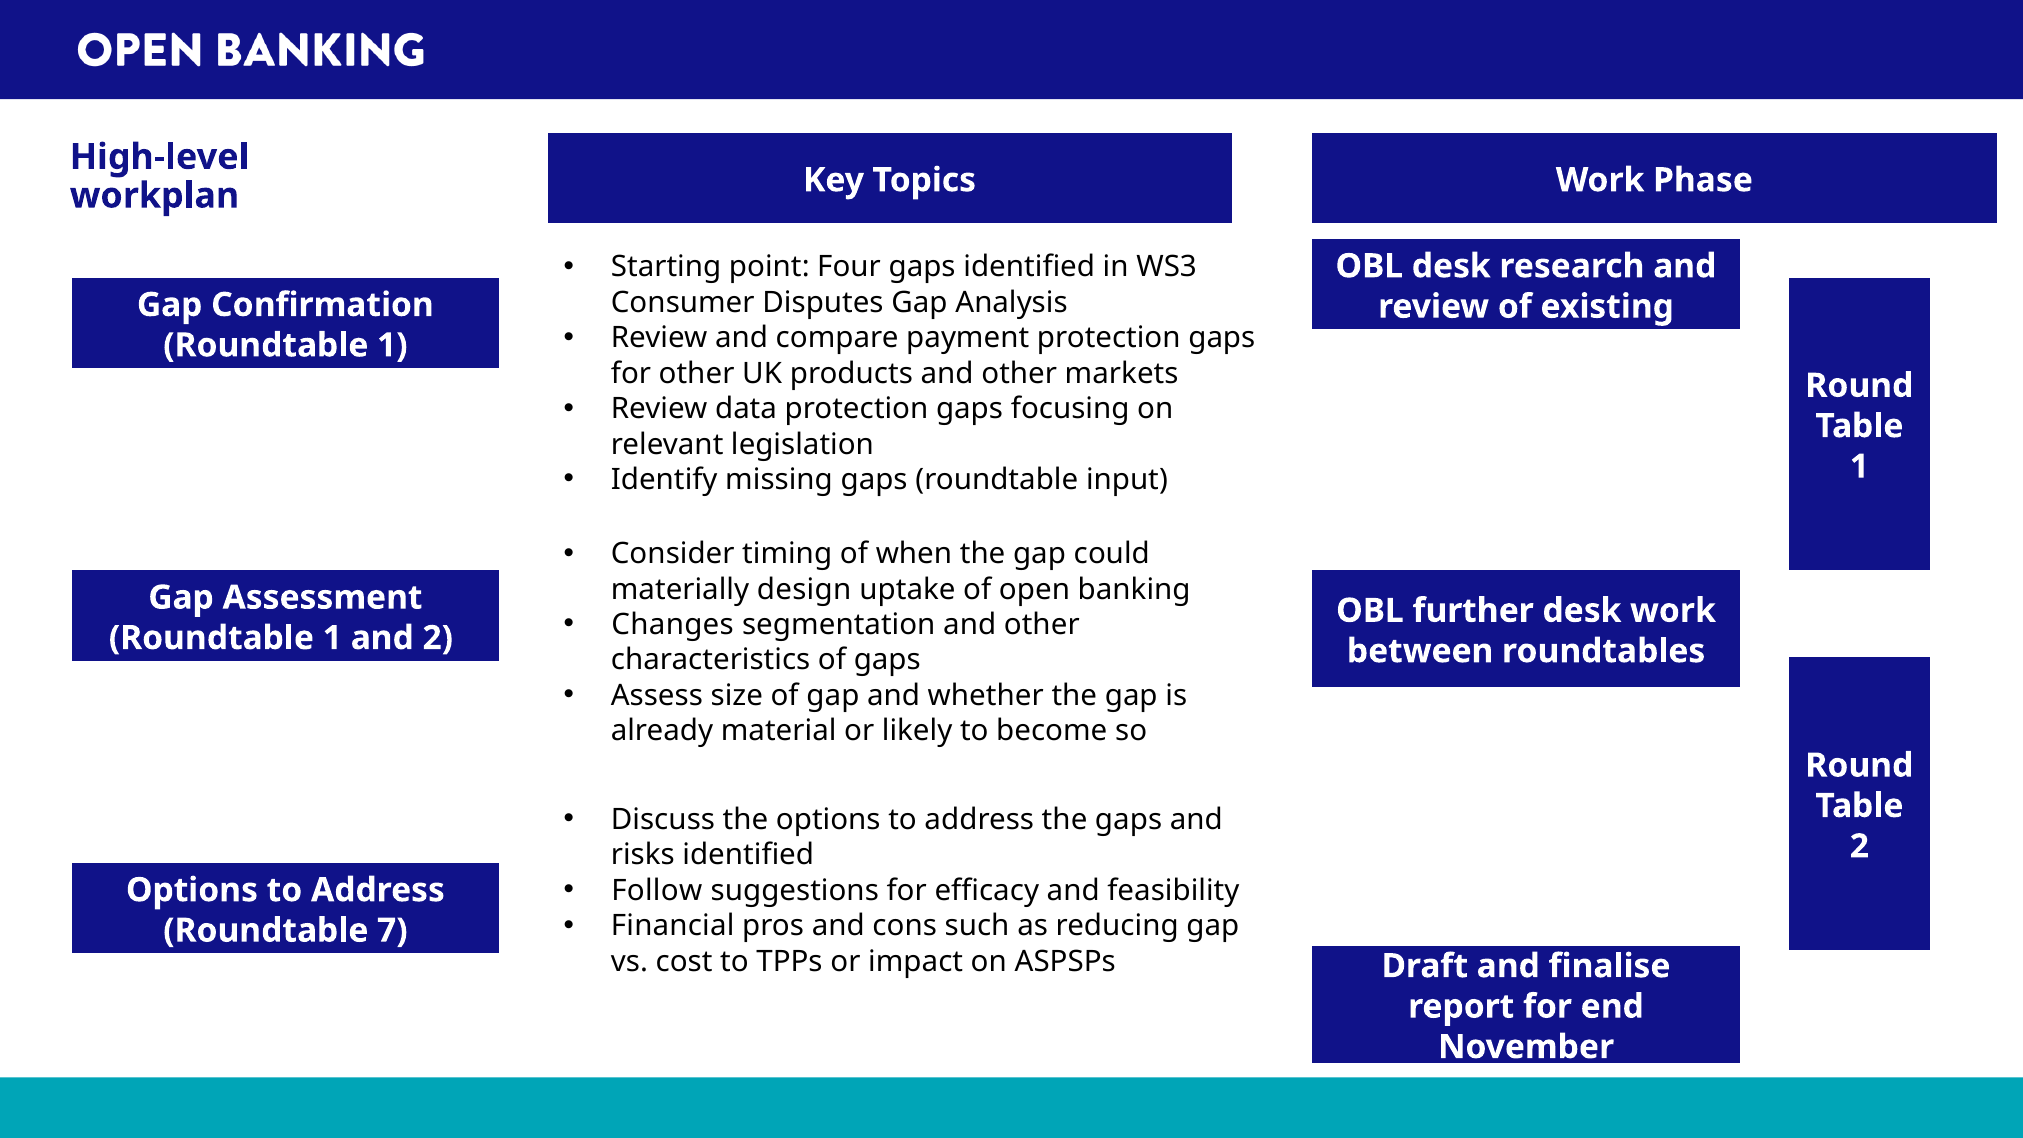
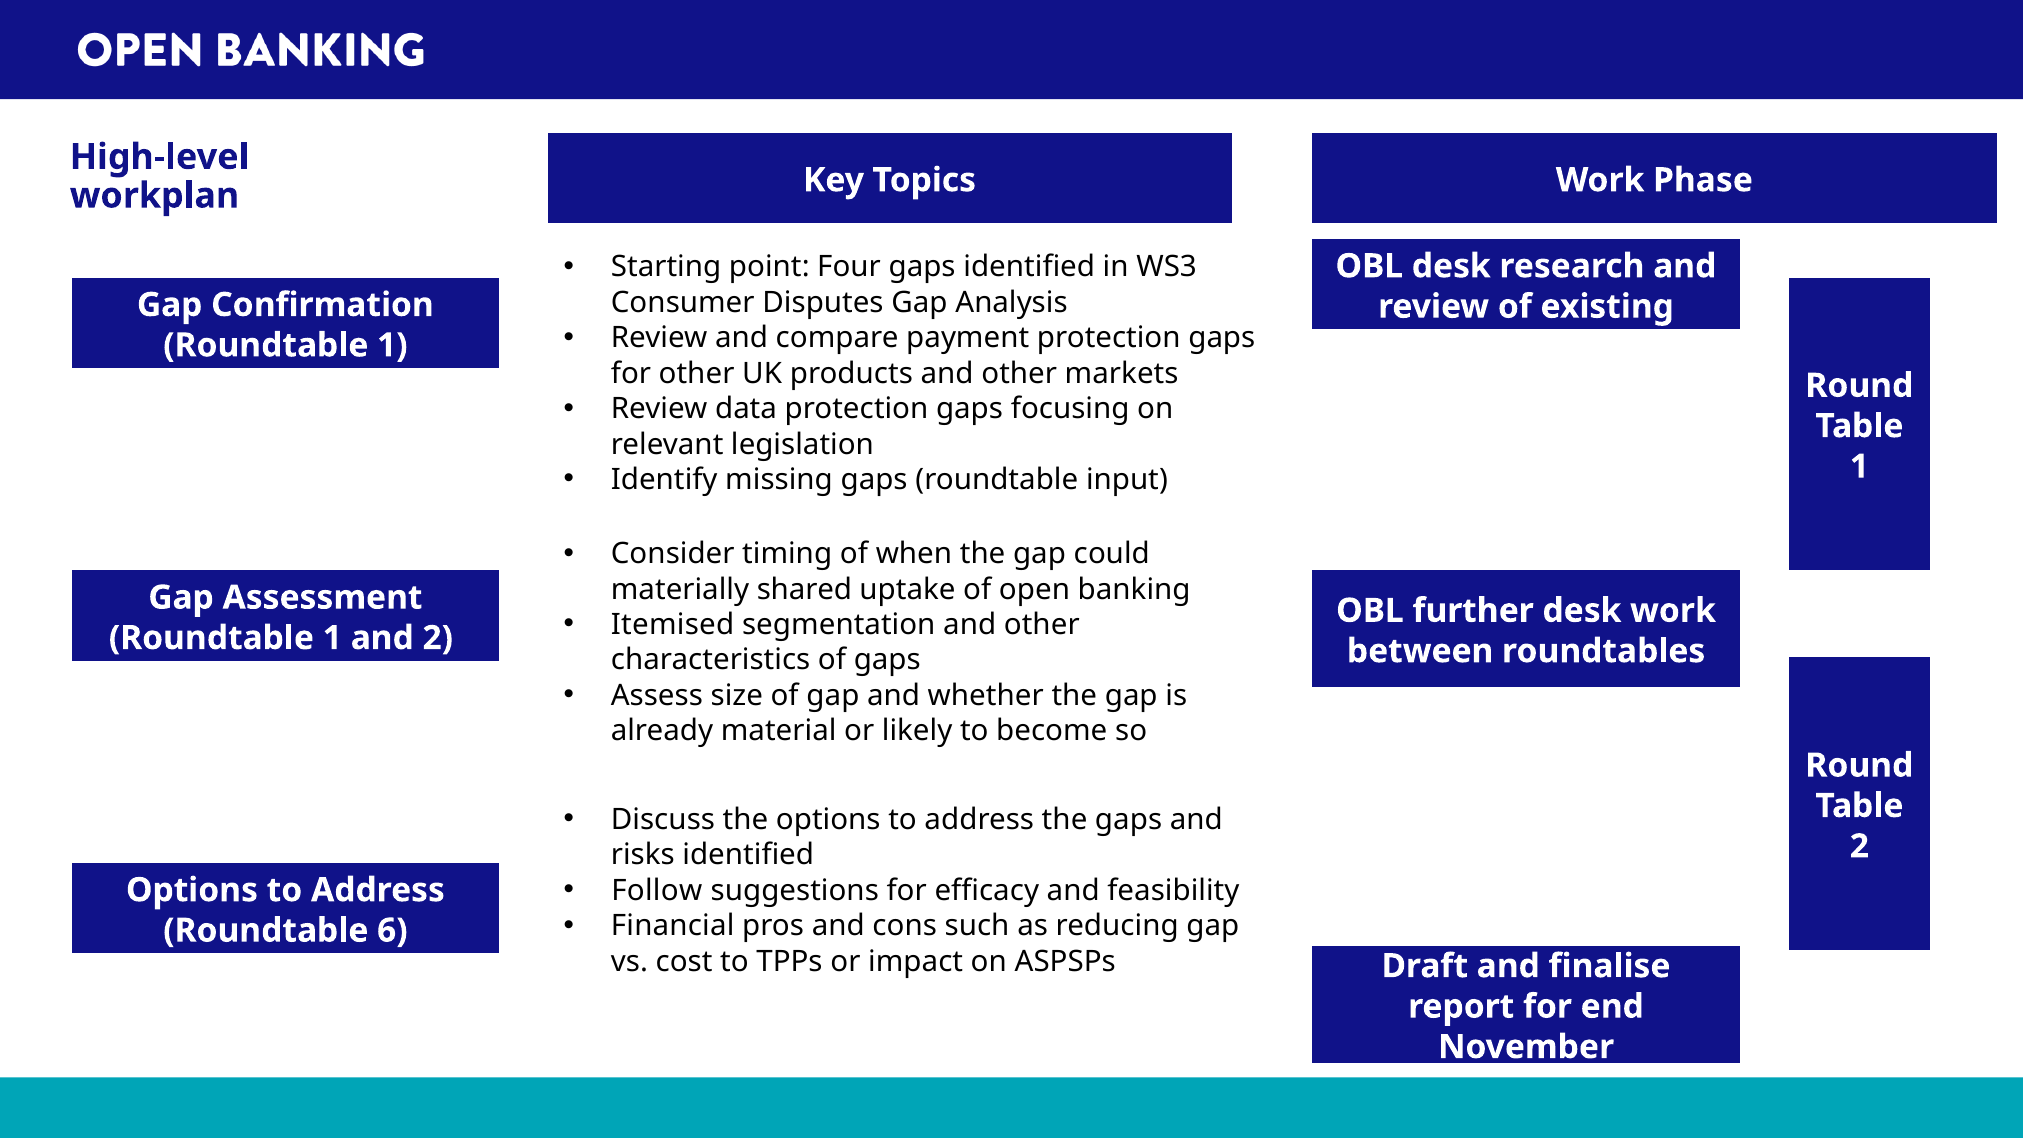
design: design -> shared (804, 589)
Changes: Changes -> Itemised (673, 625)
7: 7 -> 6 (392, 931)
